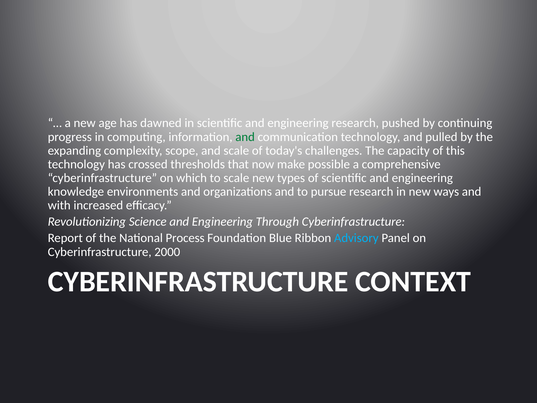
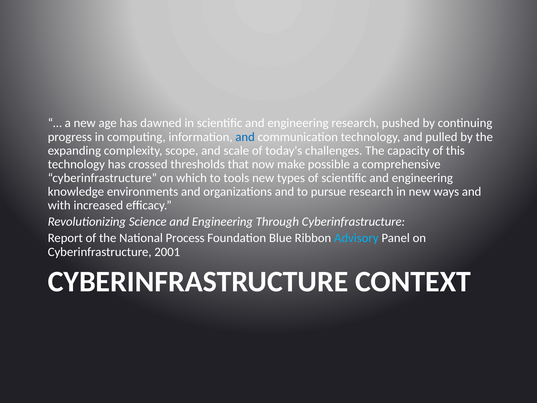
and colour: green -> blue (245, 137)
to scale: scale -> tools (236, 178)
2000: 2000 -> 2001 (167, 252)
